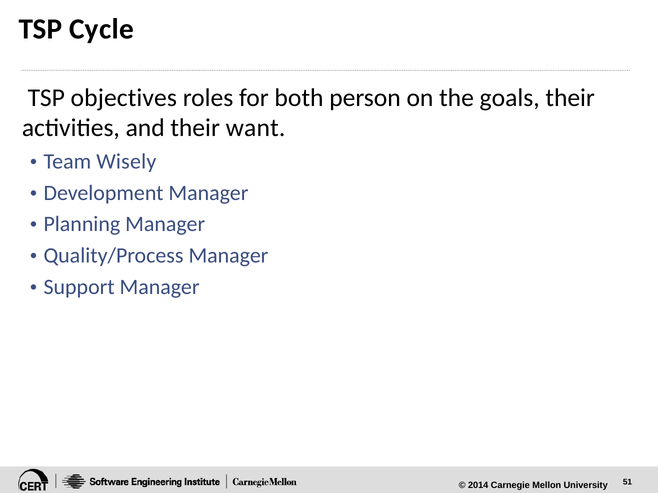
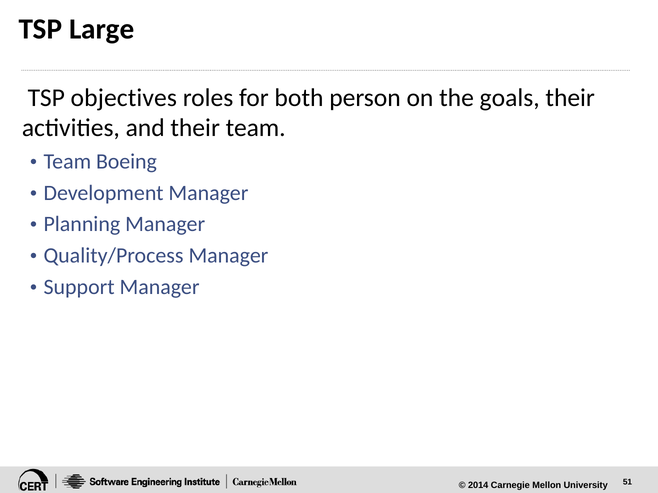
Cycle: Cycle -> Large (102, 29)
their want: want -> team (256, 128)
Wisely: Wisely -> Boeing (126, 162)
